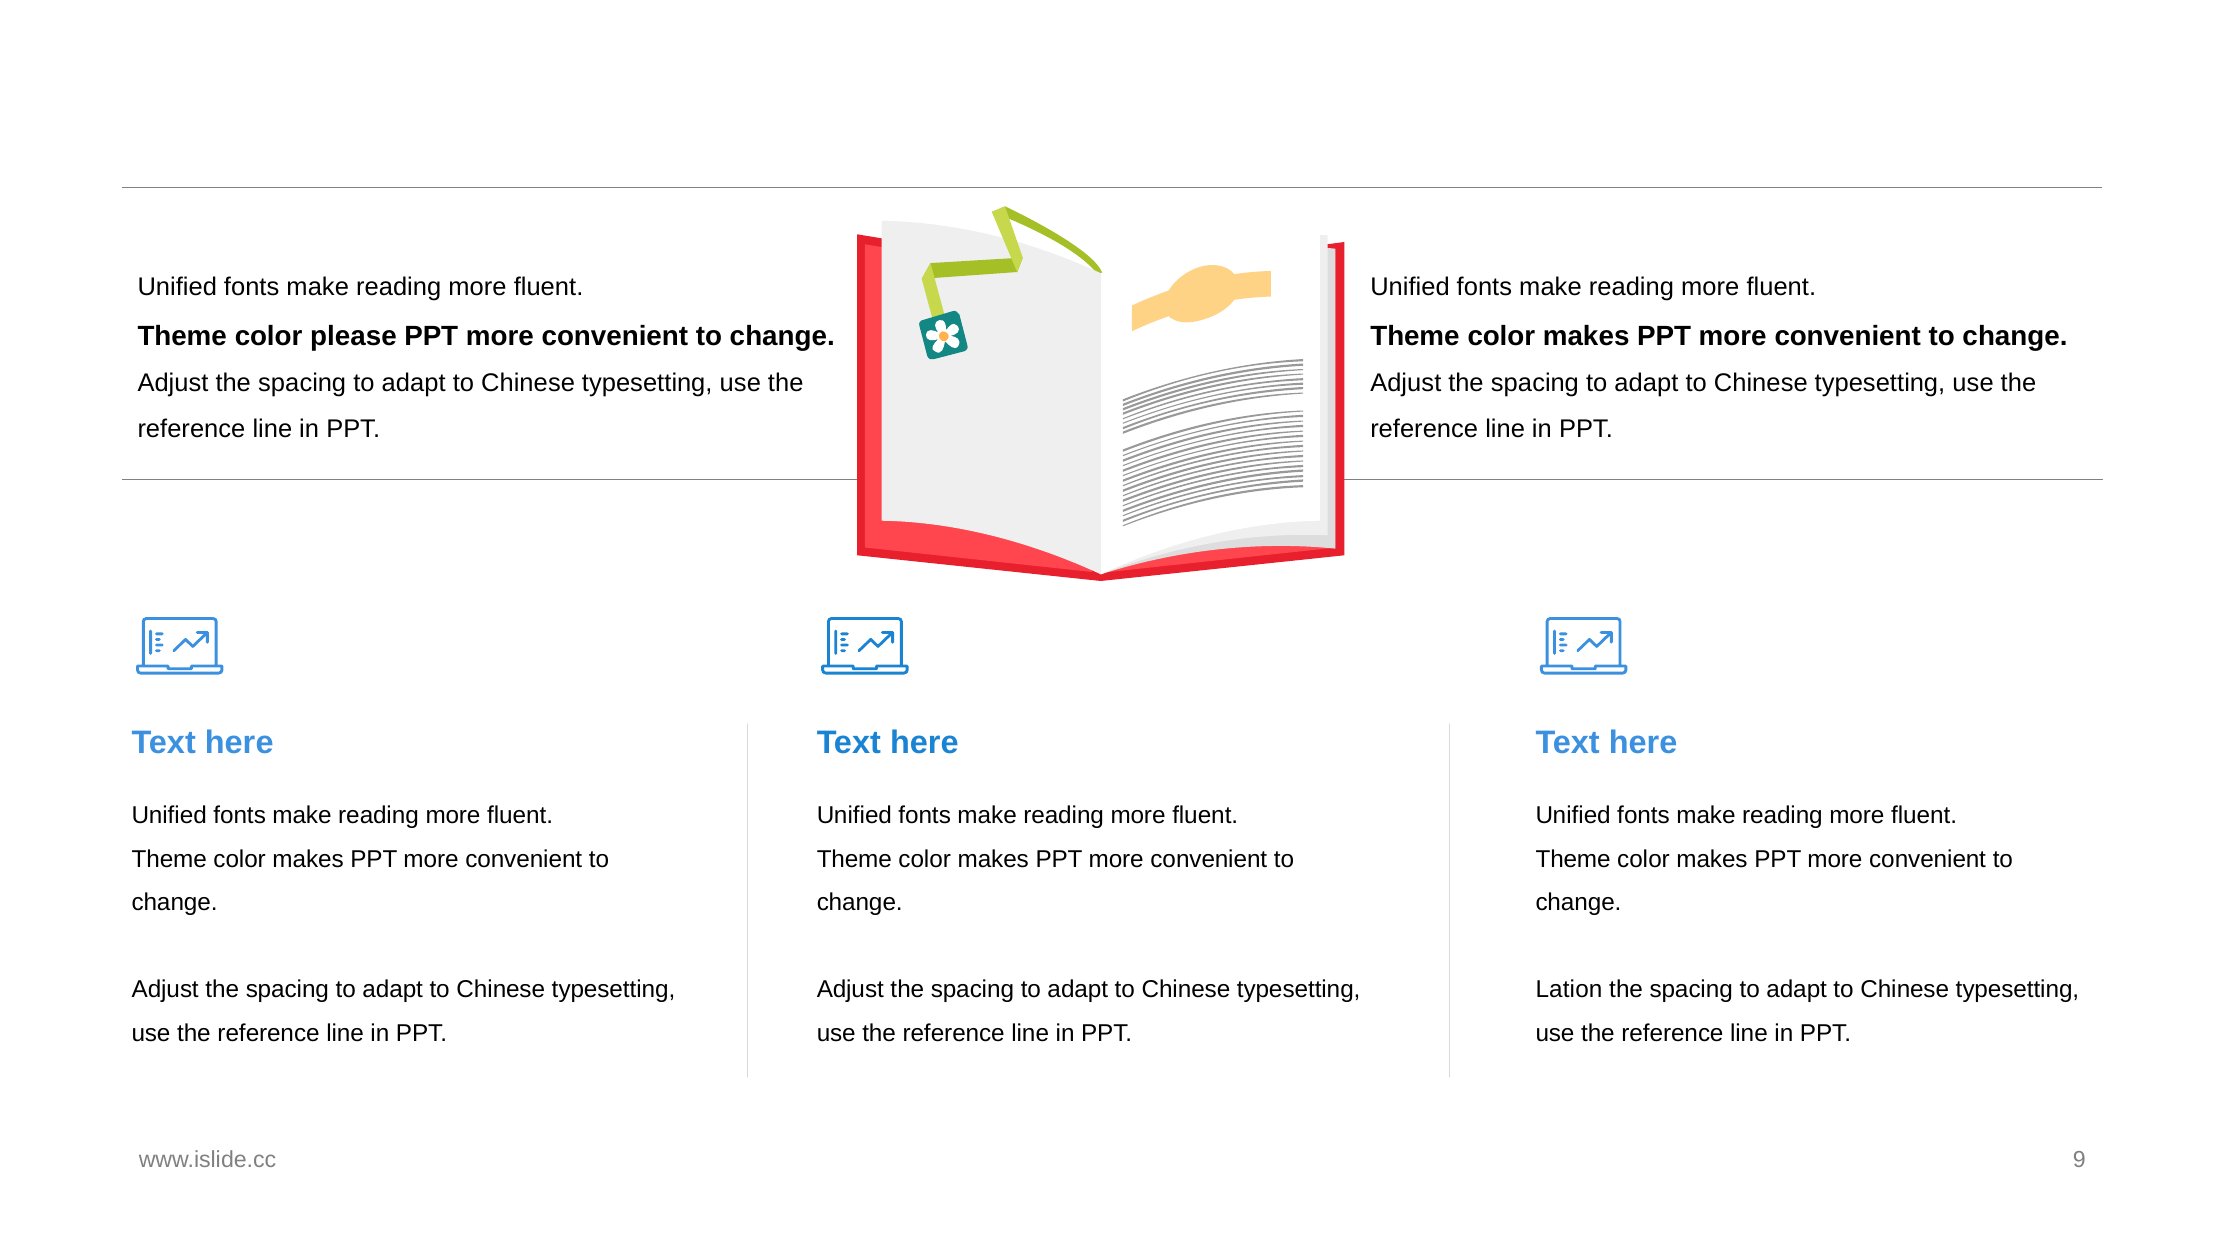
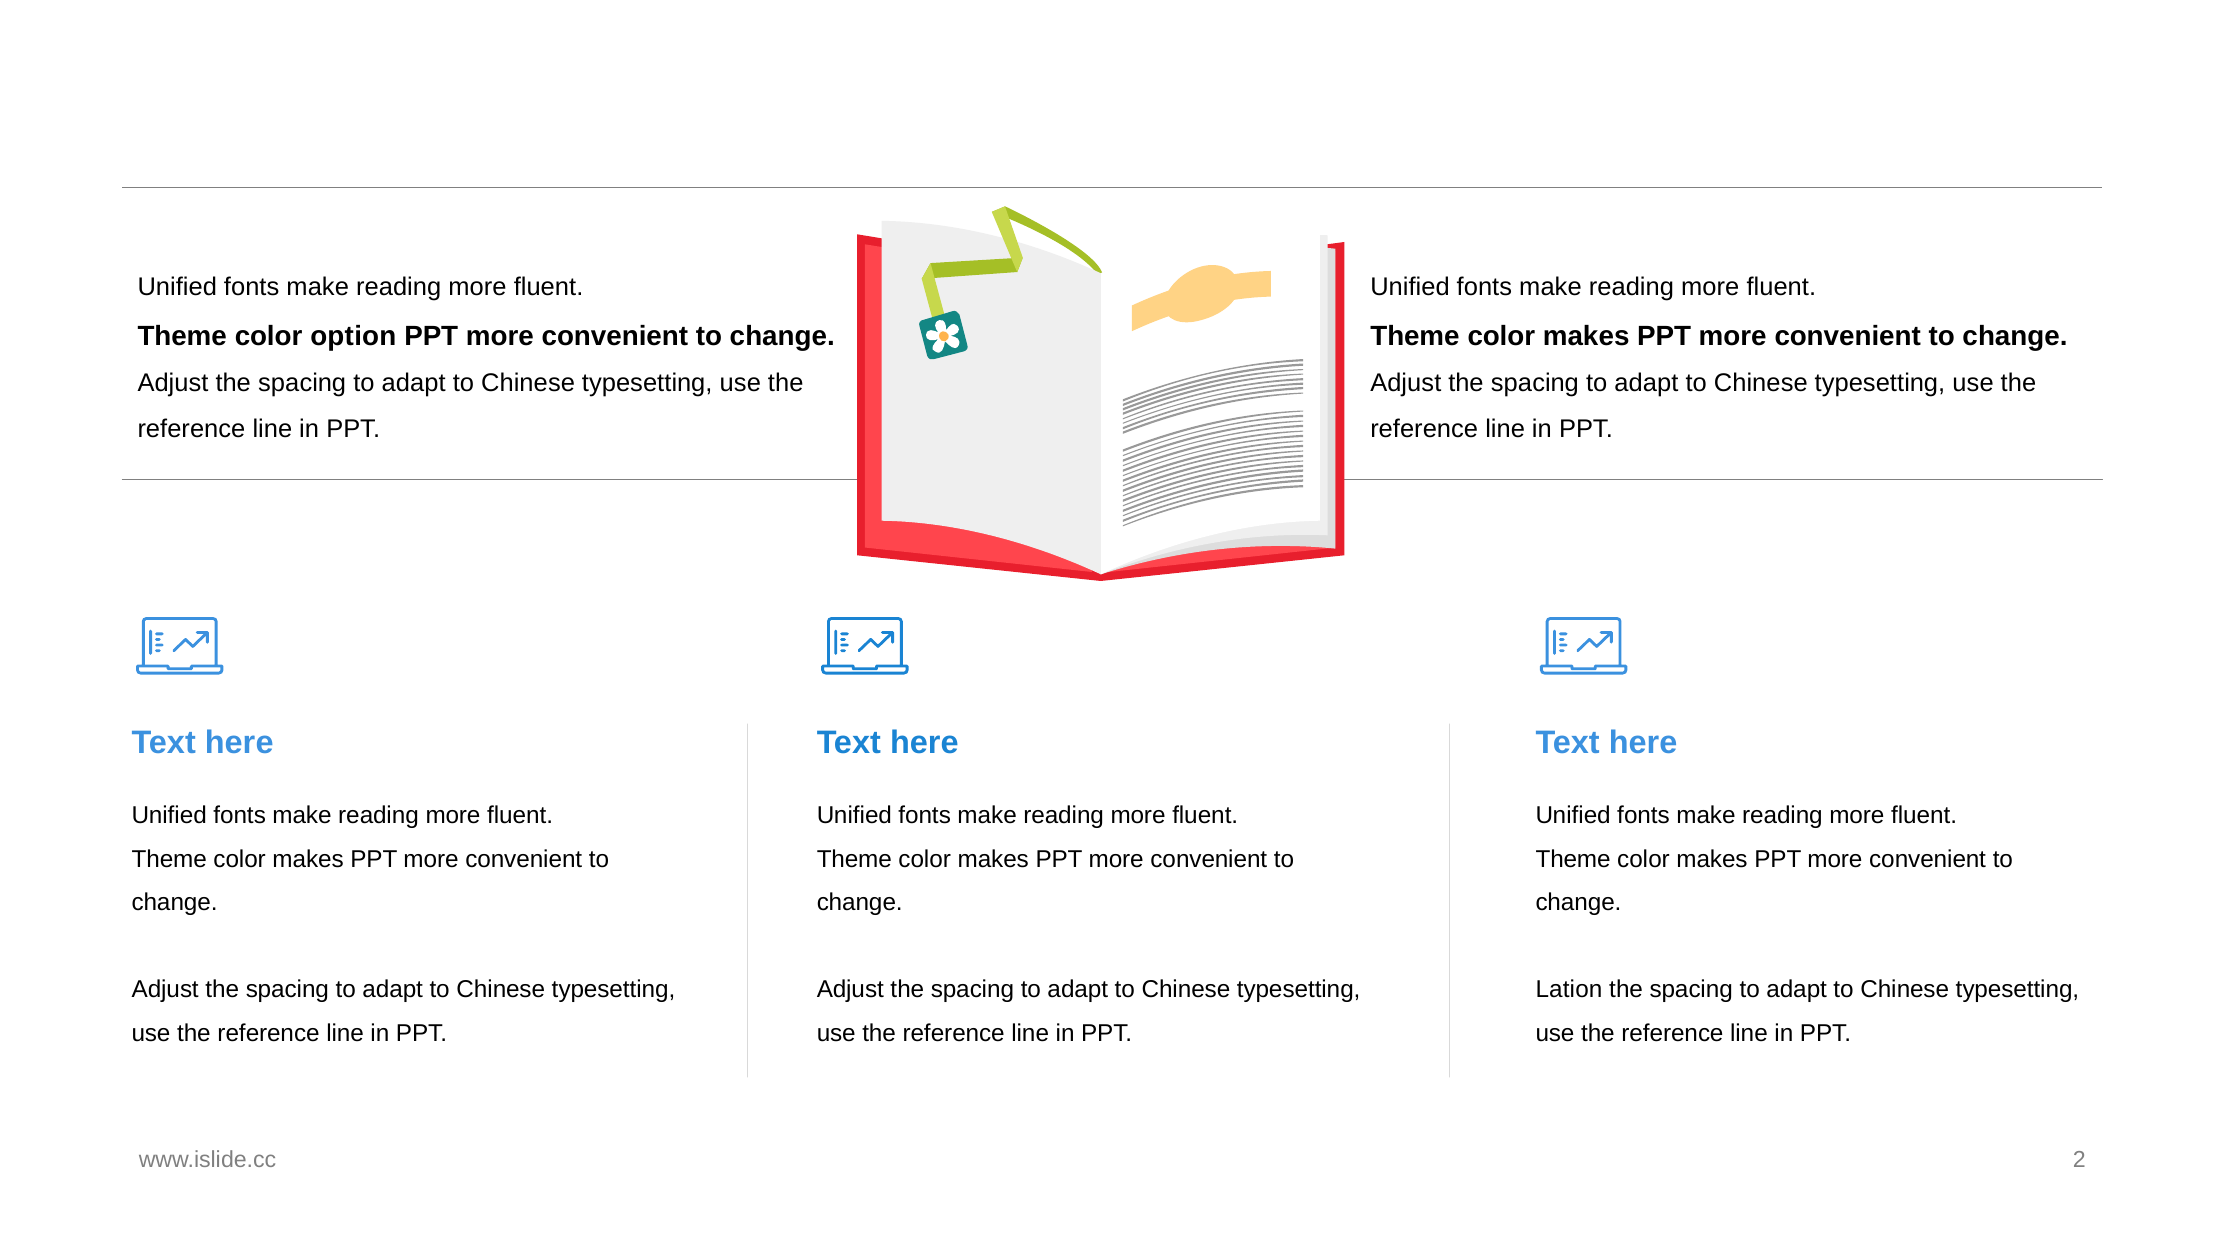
please: please -> option (353, 336)
9: 9 -> 2 (2079, 1159)
